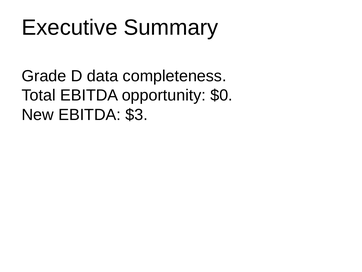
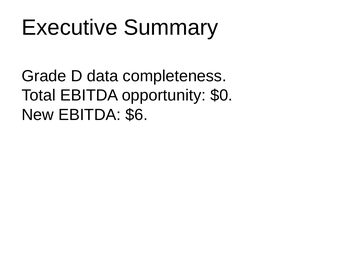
$3: $3 -> $6 (137, 115)
